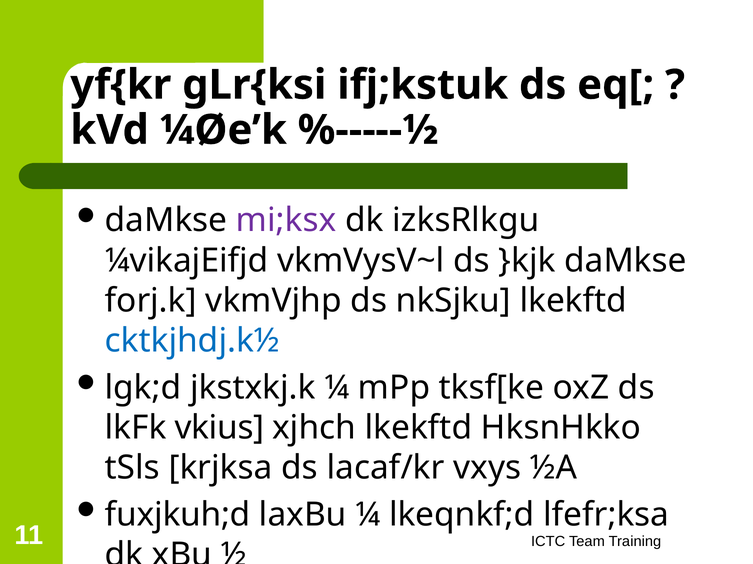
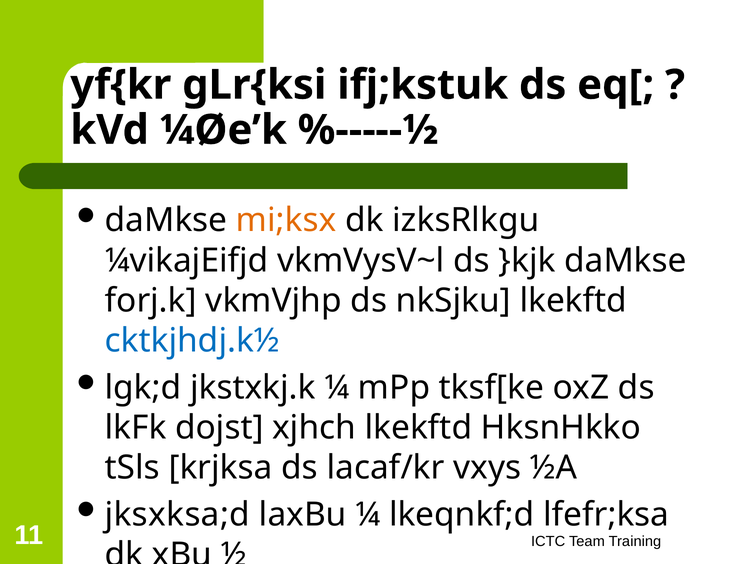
mi;ksx colour: purple -> orange (286, 221)
vkius: vkius -> dojst (219, 428)
fuxjkuh;d: fuxjkuh;d -> jksxksa;d (177, 515)
